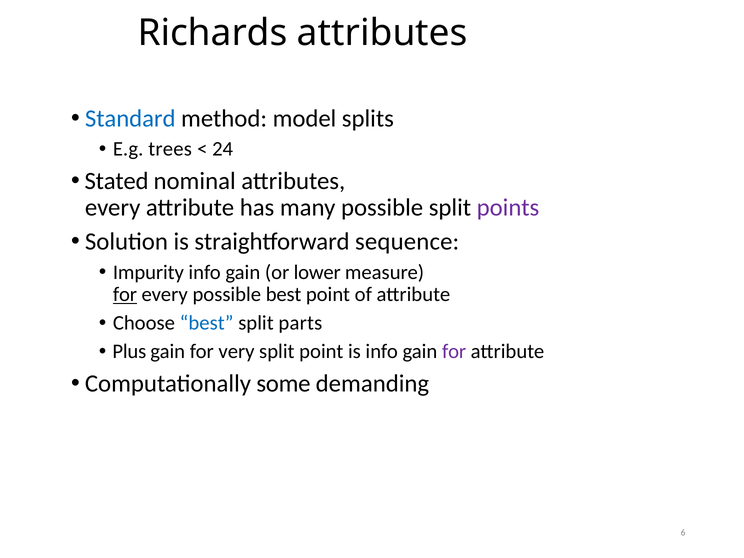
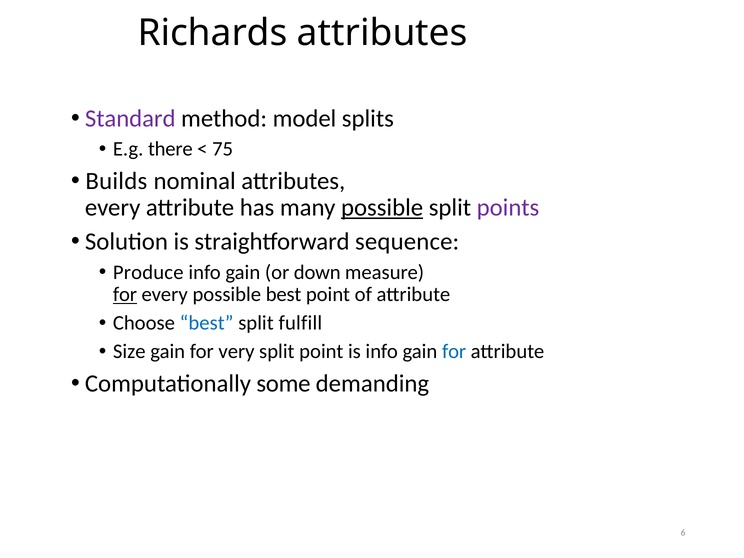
Standard colour: blue -> purple (130, 118)
trees: trees -> there (170, 149)
24: 24 -> 75 (223, 149)
Stated: Stated -> Builds (116, 181)
possible underline: none -> present (382, 208)
Impurity: Impurity -> Produce (148, 272)
lower: lower -> down (317, 272)
parts: parts -> fulfill (300, 323)
Plus: Plus -> Size (129, 352)
for colour: purple -> blue (454, 352)
